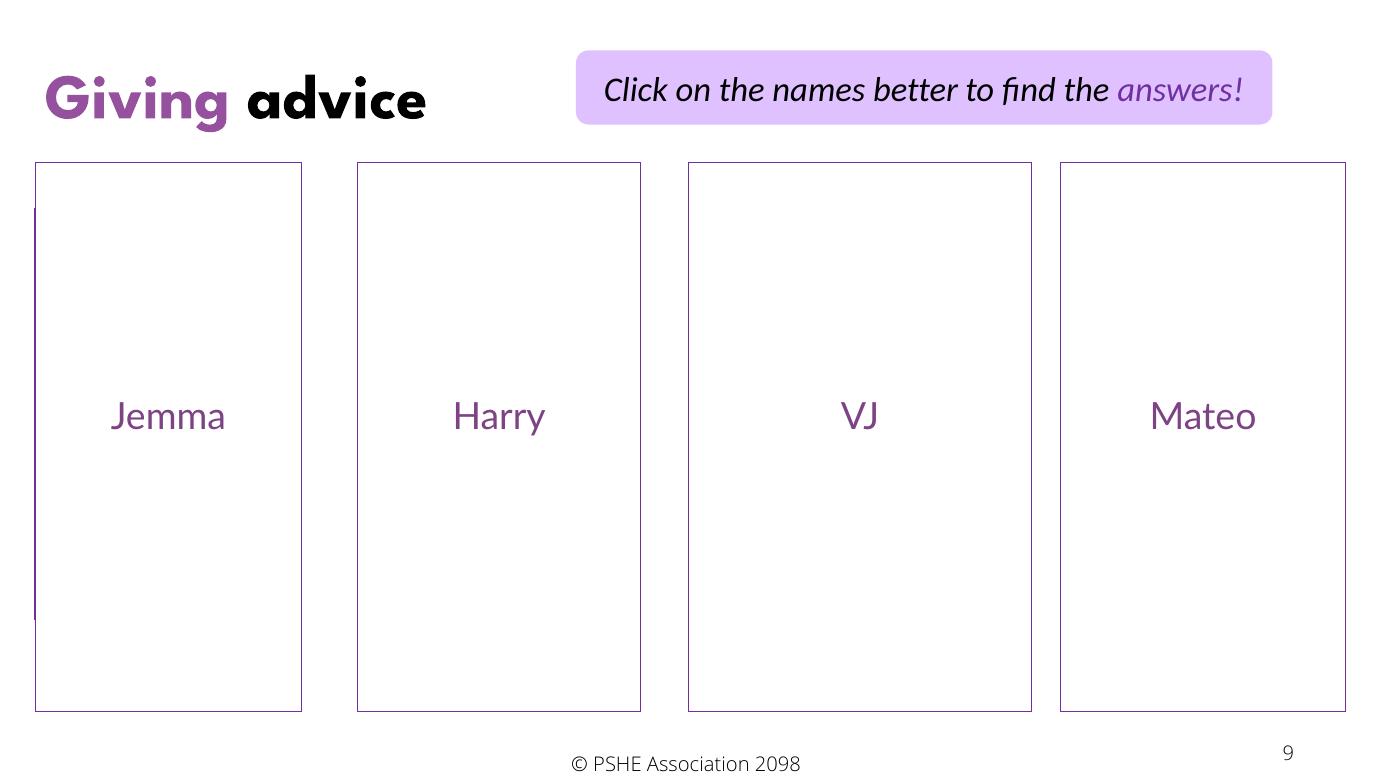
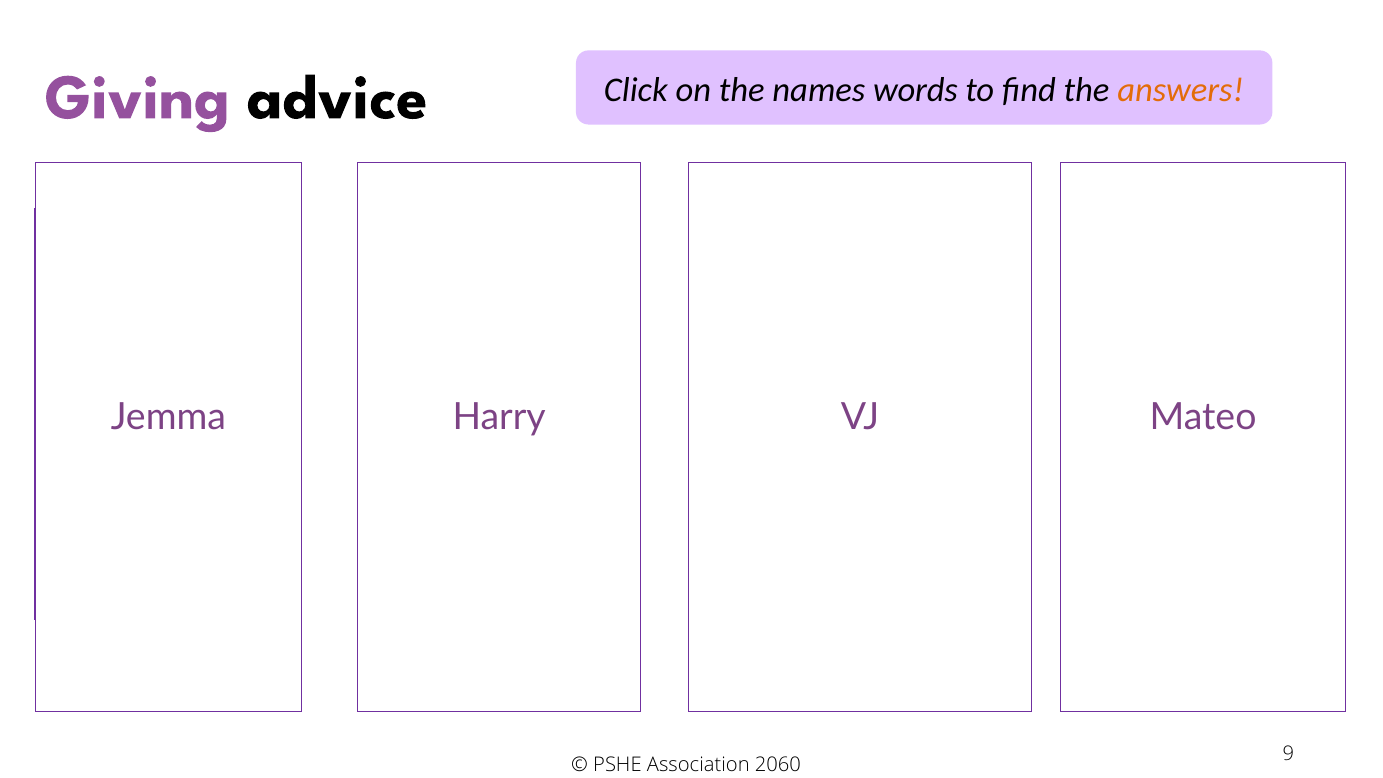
names better: better -> words (916, 90)
answers colour: purple -> orange (1181, 90)
2098: 2098 -> 2060 (778, 765)
